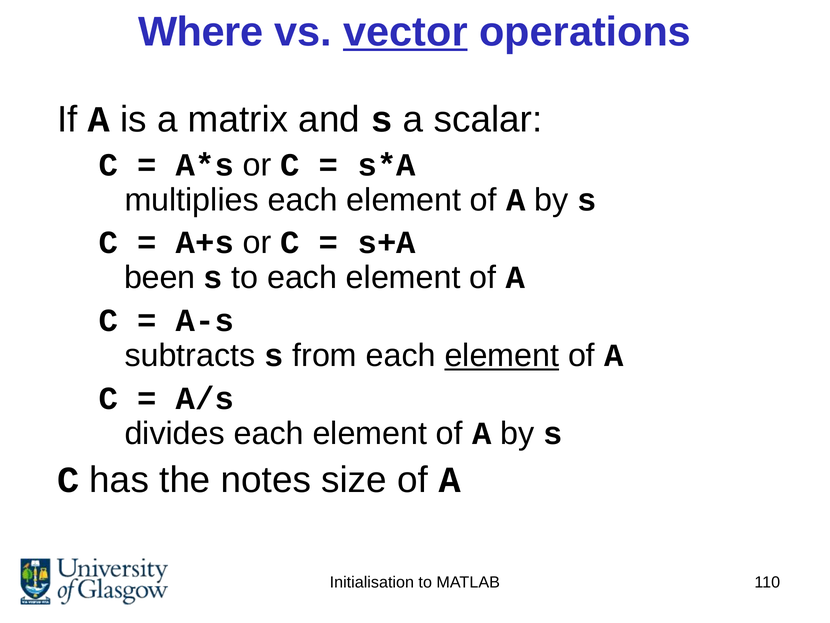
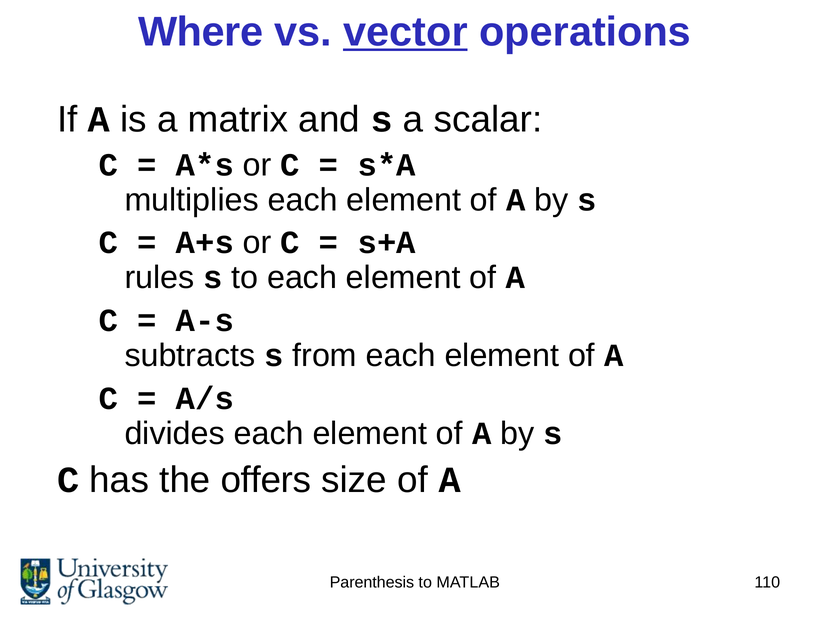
been: been -> rules (160, 277)
element underline: present -> none (502, 355)
notes: notes -> offers (266, 480)
Initialisation: Initialisation -> Parenthesis (372, 582)
